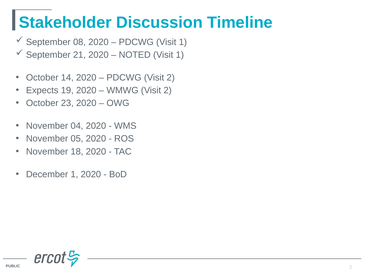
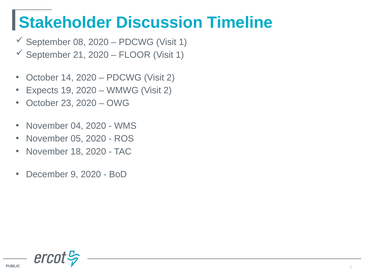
NOTED: NOTED -> FLOOR (135, 55)
December 1: 1 -> 9 (74, 174)
